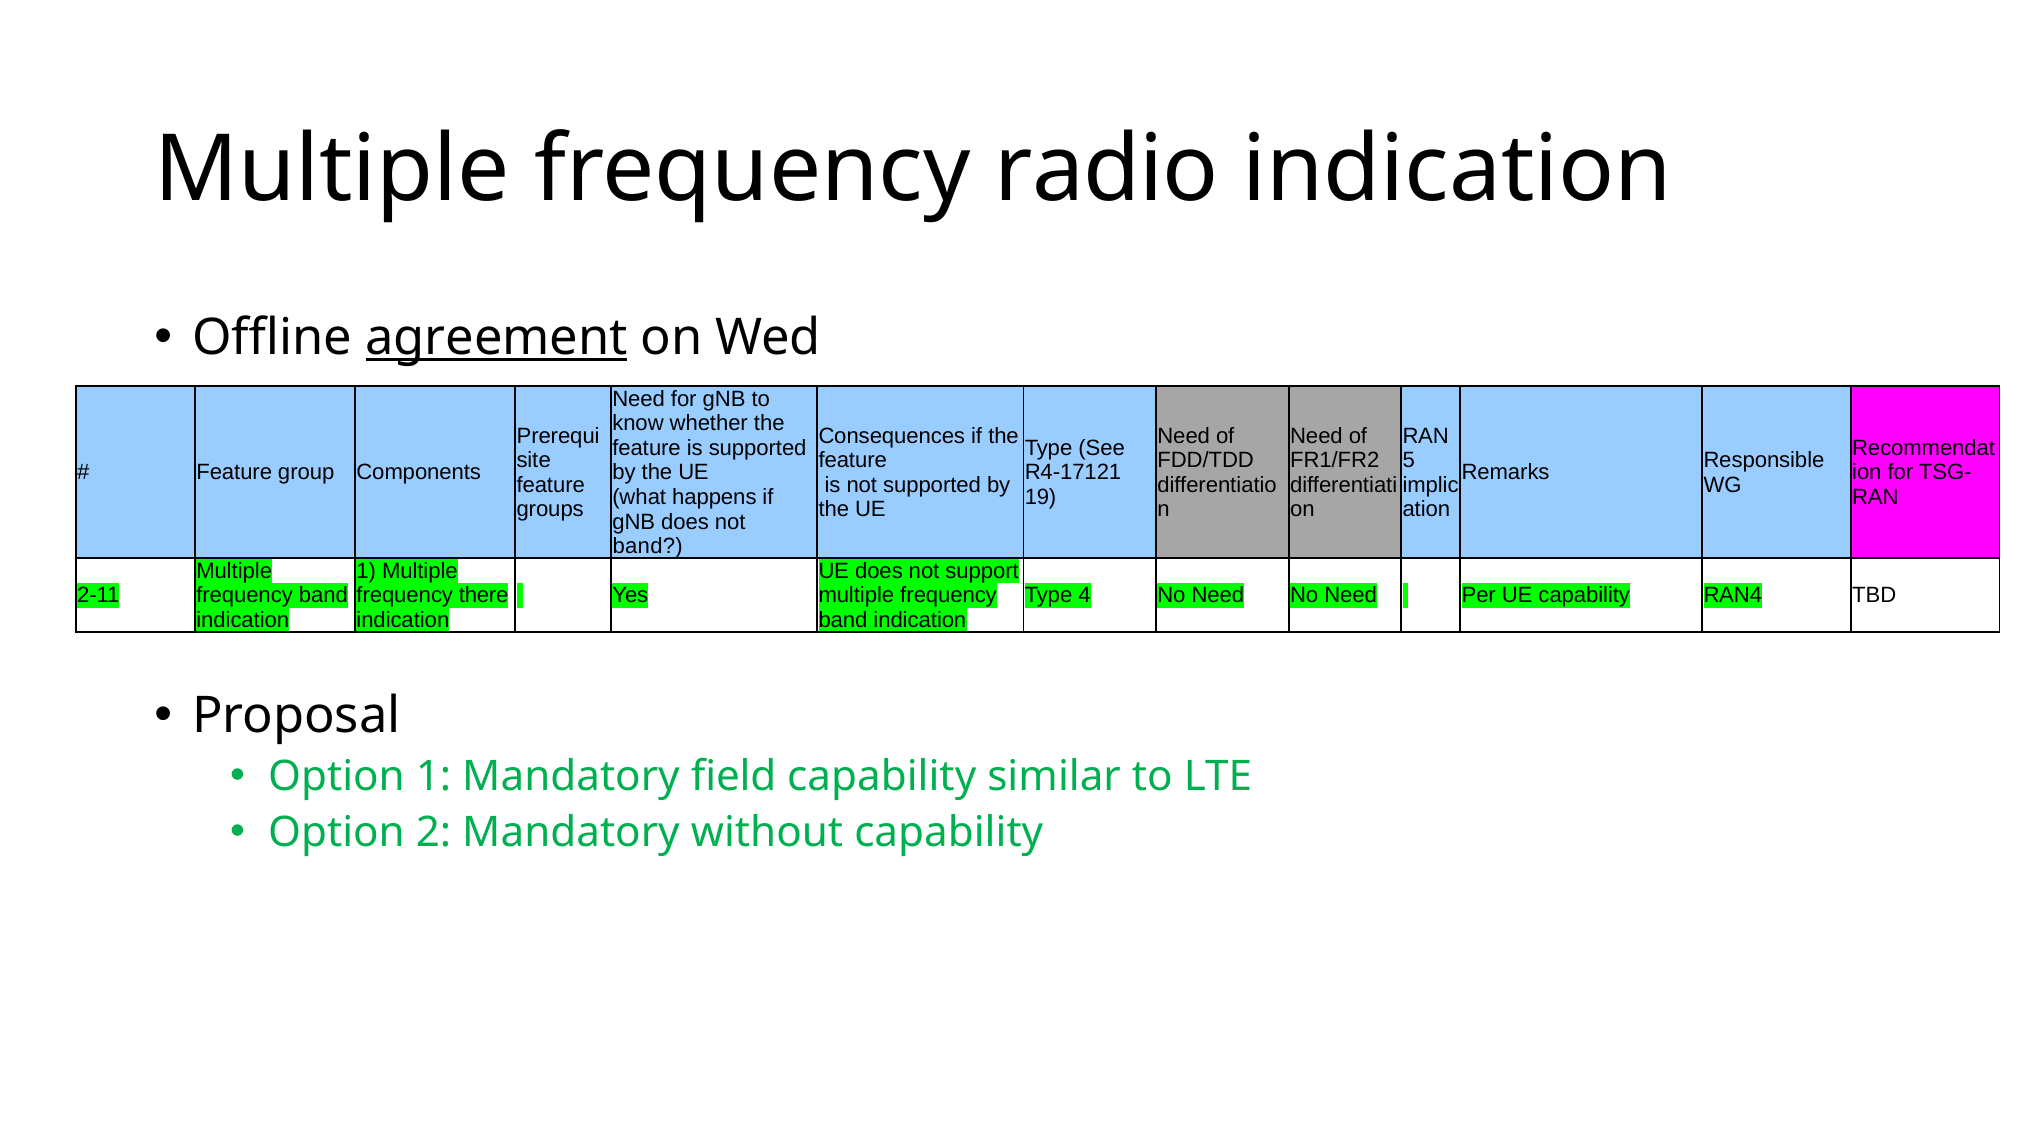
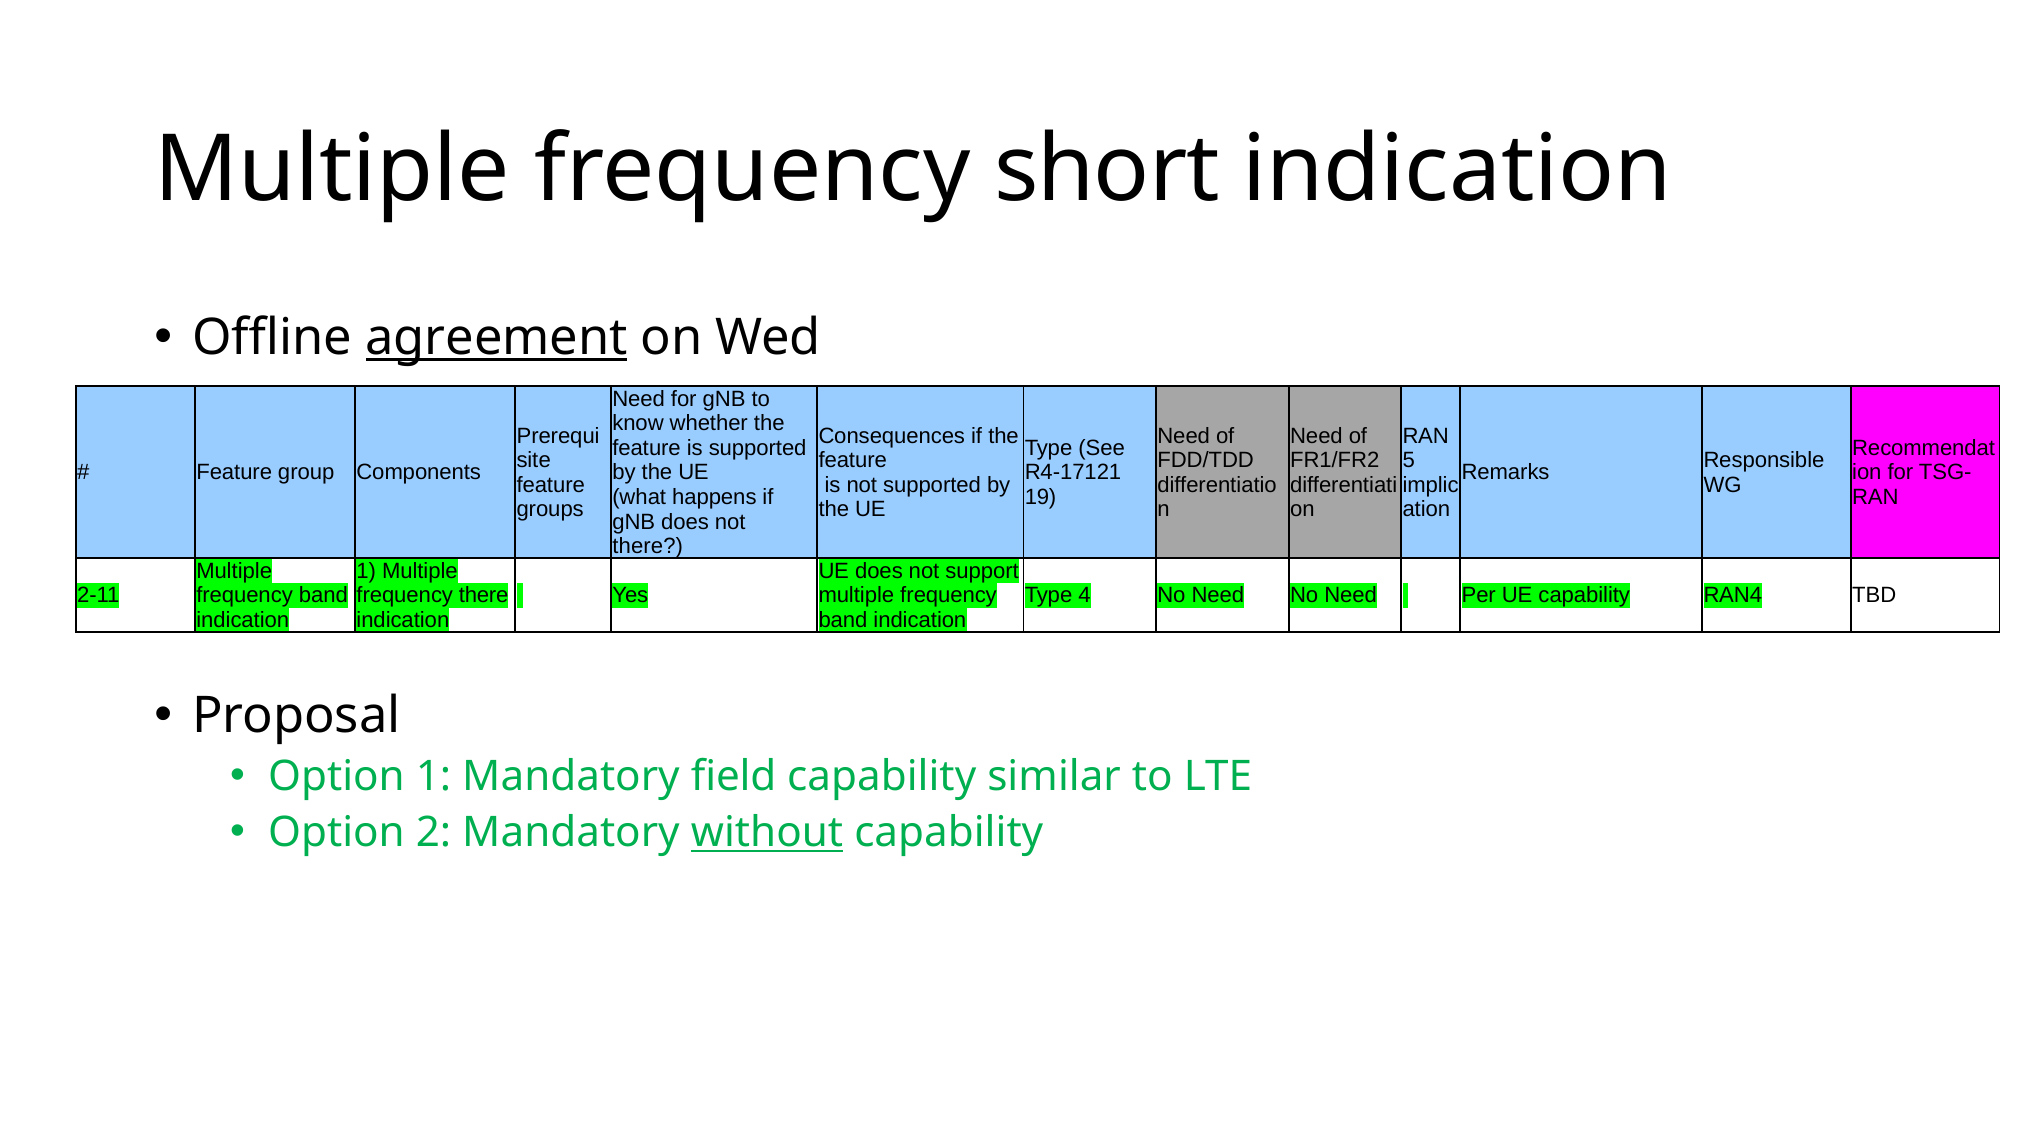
radio: radio -> short (1107, 170)
band: band -> there (648, 547)
without underline: none -> present (767, 833)
